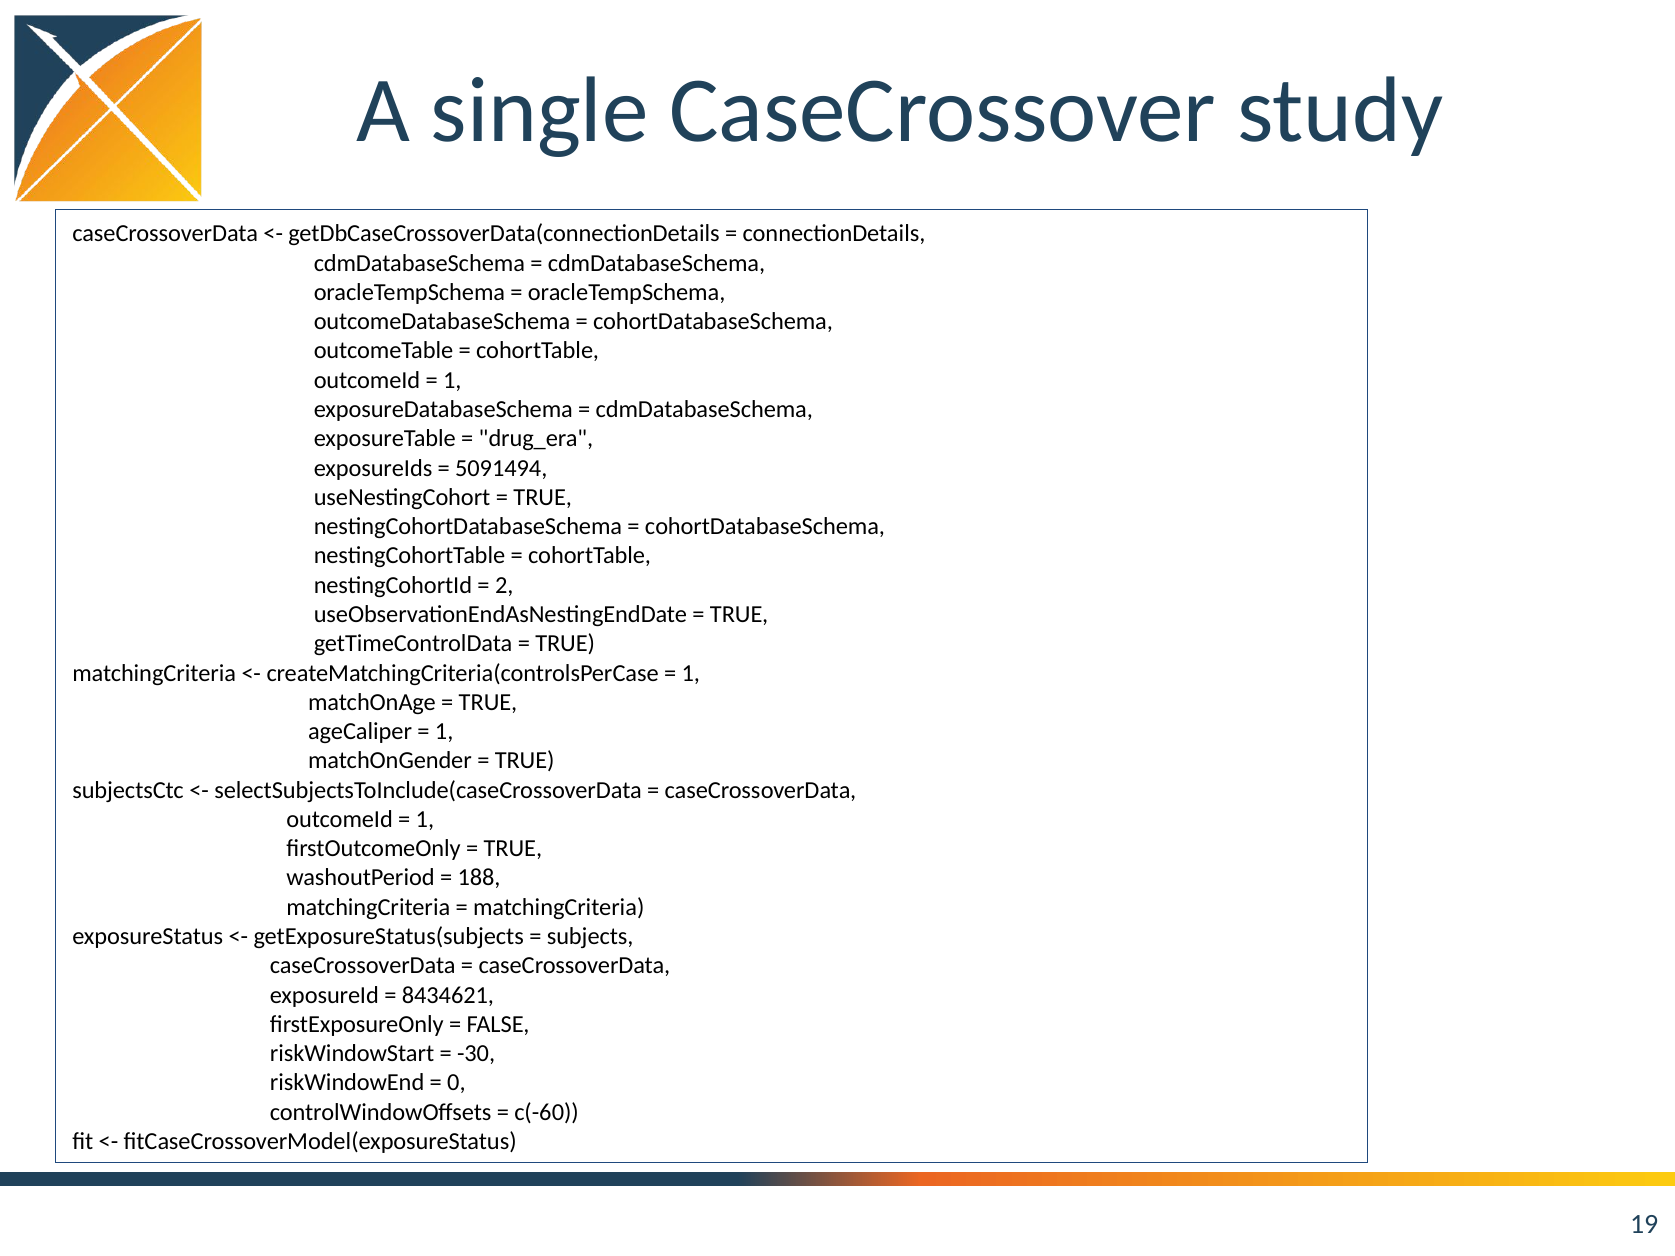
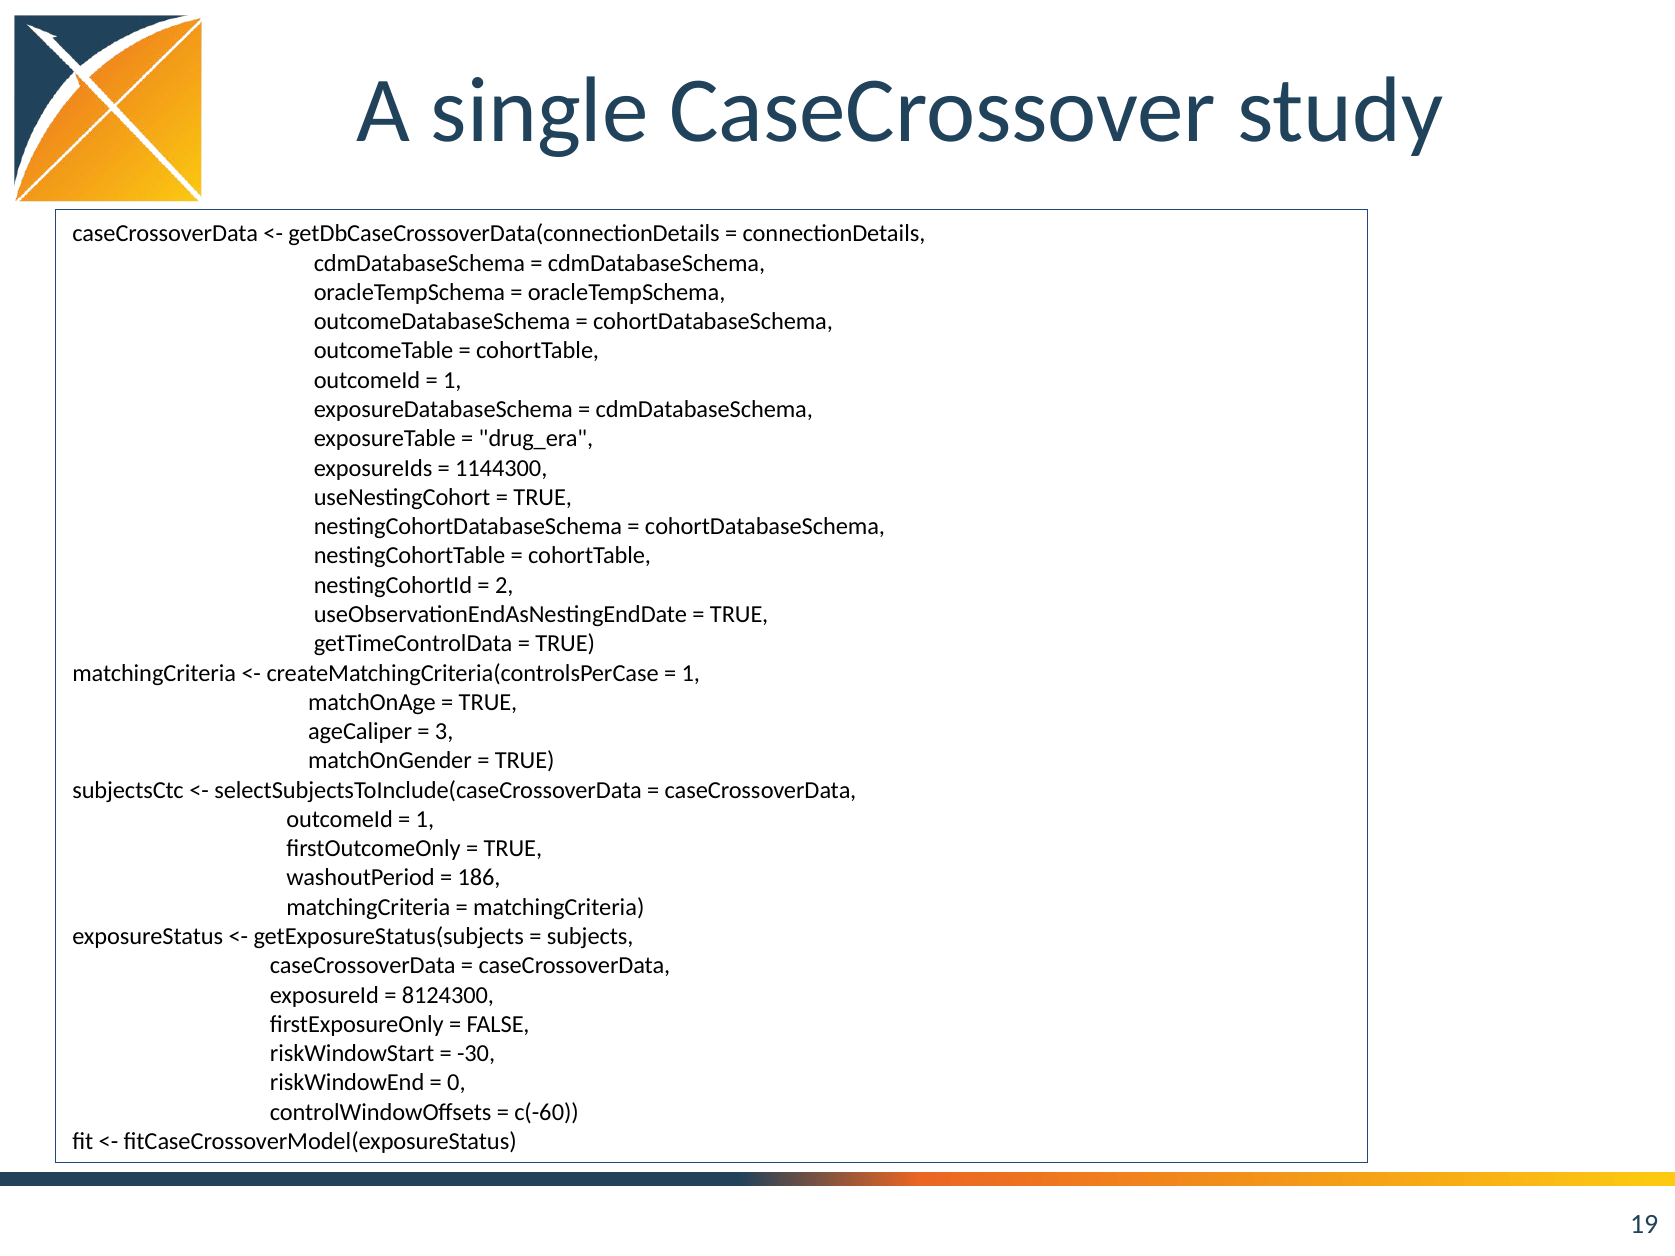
5091494: 5091494 -> 1144300 (501, 468)
1: 1 -> 3 (444, 732)
188: 188 -> 186 (479, 878)
8434621: 8434621 -> 8124300 (448, 995)
